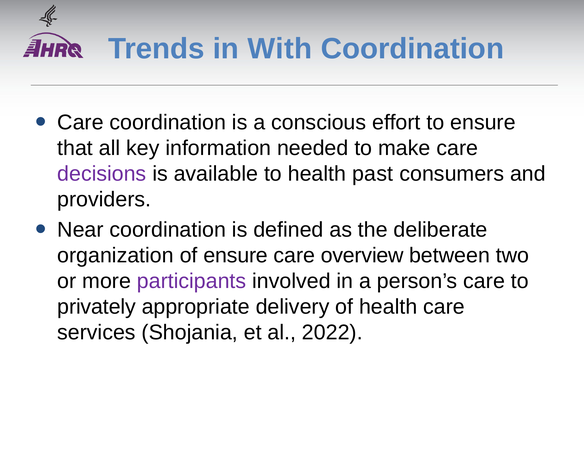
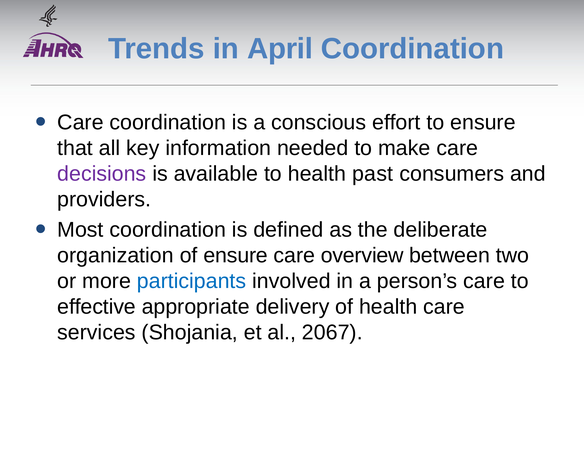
With: With -> April (280, 49)
Near: Near -> Most (80, 230)
participants colour: purple -> blue (192, 281)
privately: privately -> effective (97, 307)
2022: 2022 -> 2067 (332, 332)
